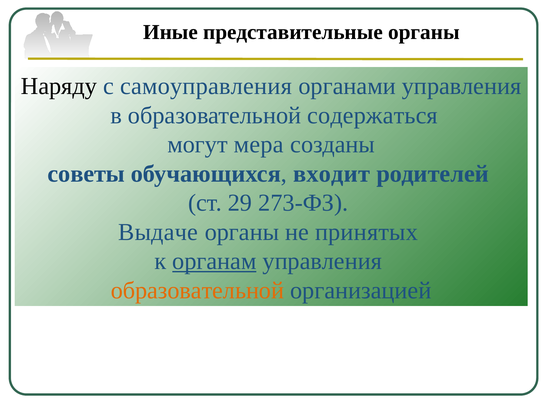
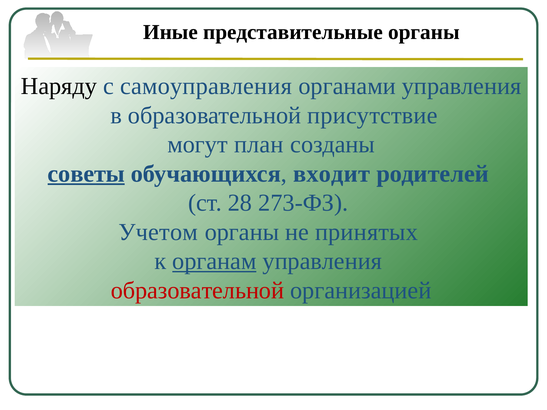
содержаться: содержаться -> присутствие (372, 115)
мера: мера -> план (259, 145)
советы underline: none -> present (86, 174)
29: 29 -> 28 (240, 203)
Выдаче: Выдаче -> Учетом (158, 232)
образовательной colour: orange -> red (197, 291)
